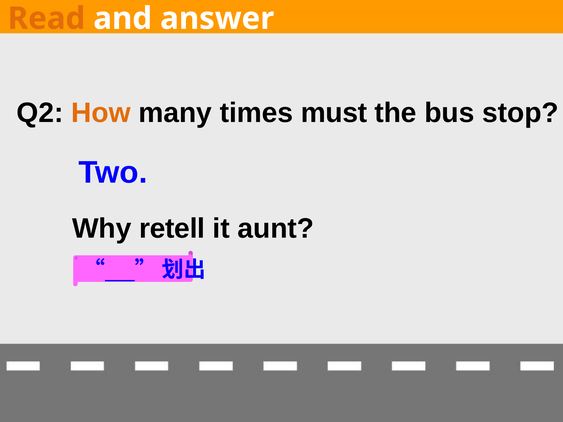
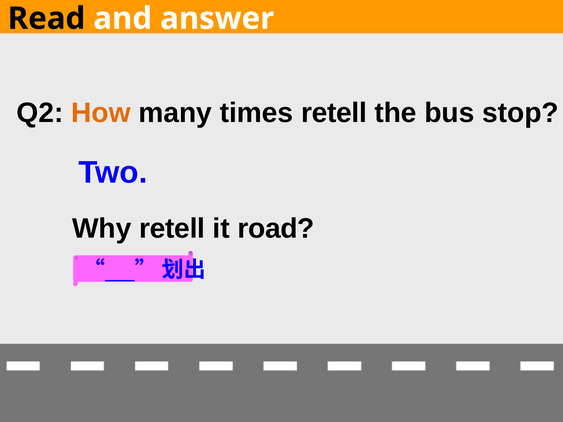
Read colour: orange -> black (46, 19)
times must: must -> retell (334, 113)
aunt: aunt -> road (276, 229)
